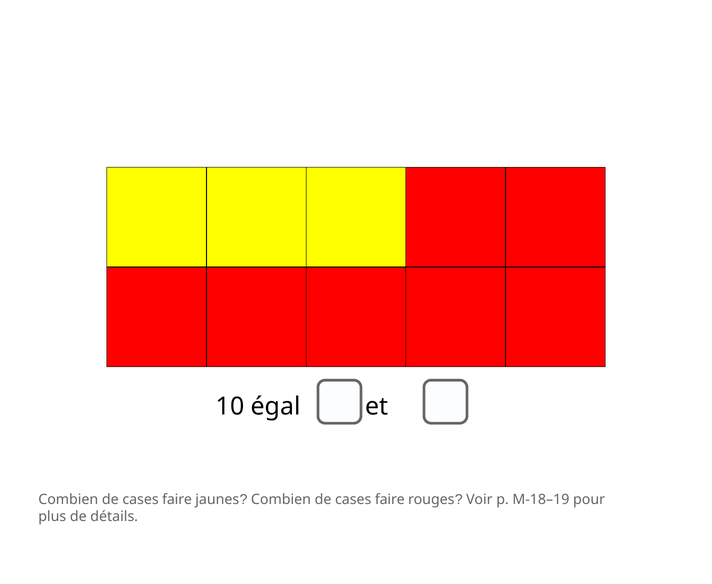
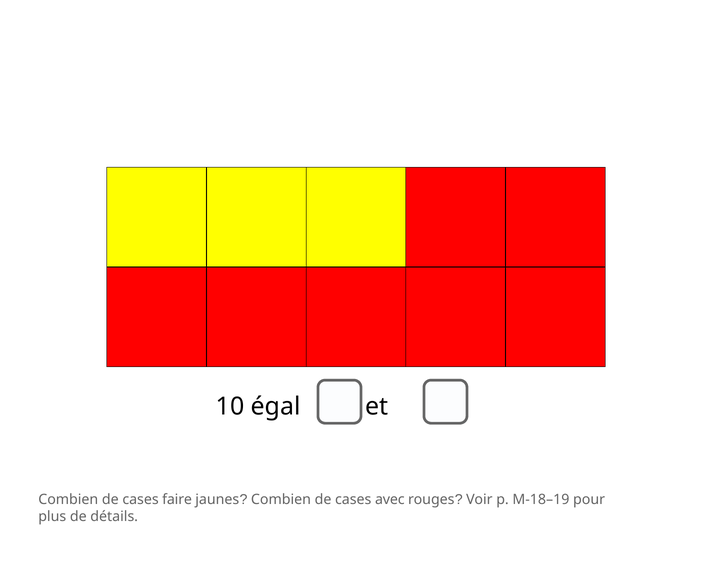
faire: faire -> avec (390, 499)
